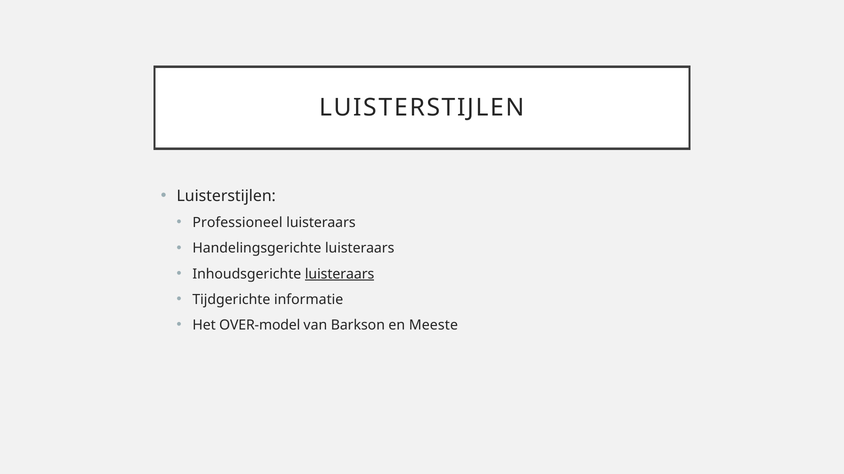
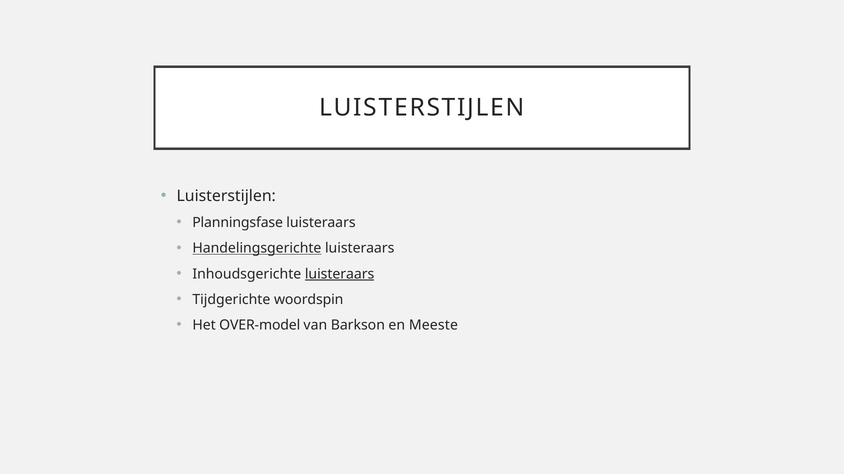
Professioneel: Professioneel -> Planningsfase (238, 223)
Handelingsgerichte underline: none -> present (257, 249)
informatie: informatie -> woordspin (309, 300)
